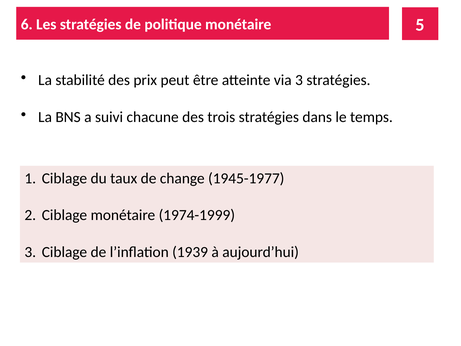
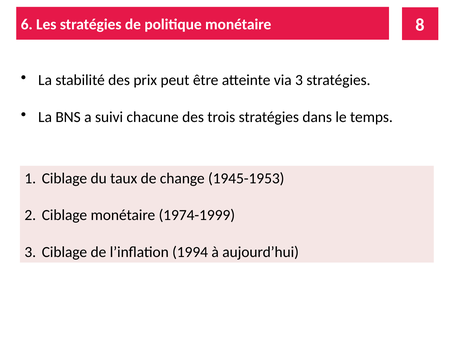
5: 5 -> 8 (420, 25)
1945-1977: 1945-1977 -> 1945-1953 (246, 178)
1939: 1939 -> 1994 (190, 252)
